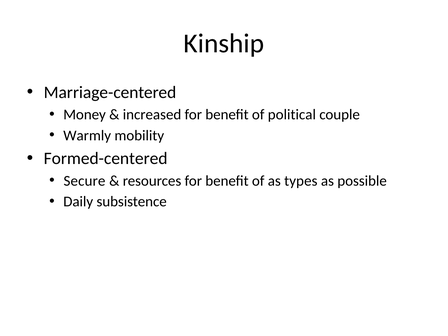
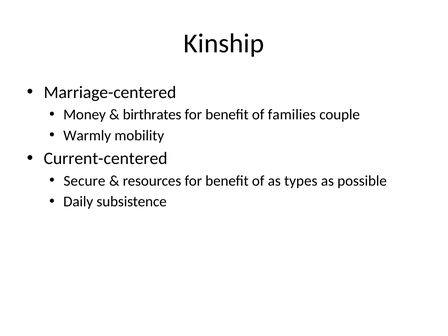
increased: increased -> birthrates (152, 115)
political: political -> families (292, 115)
Formed-centered: Formed-centered -> Current-centered (106, 159)
